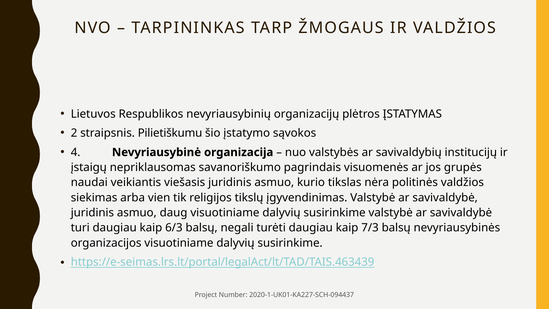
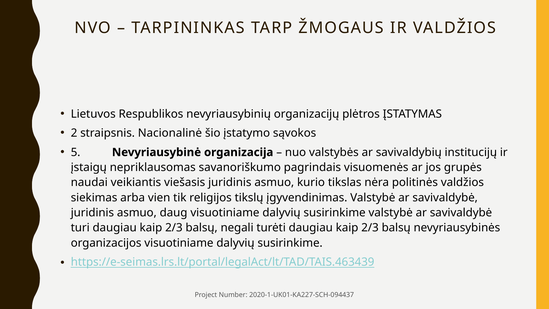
Pilietiškumu: Pilietiškumu -> Nacionalinė (170, 133)
4: 4 -> 5 (76, 152)
turi daugiau kaip 6/3: 6/3 -> 2/3 (174, 228)
turėti daugiau kaip 7/3: 7/3 -> 2/3 (370, 228)
